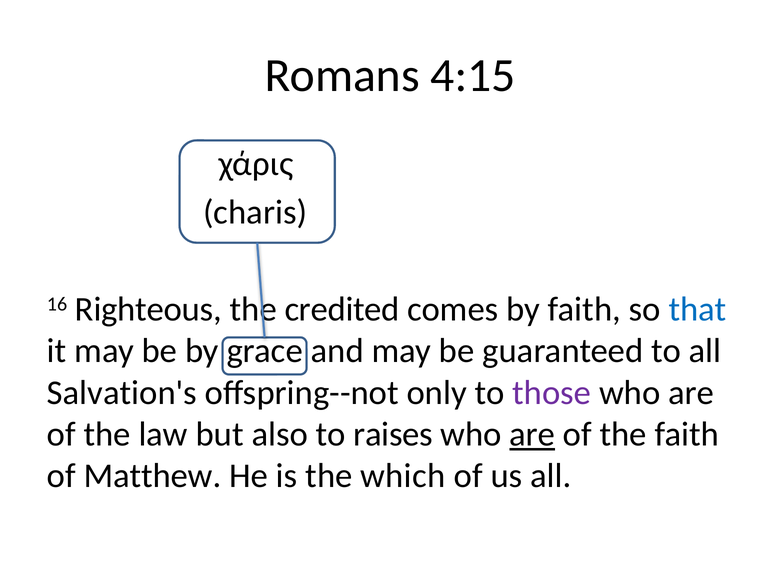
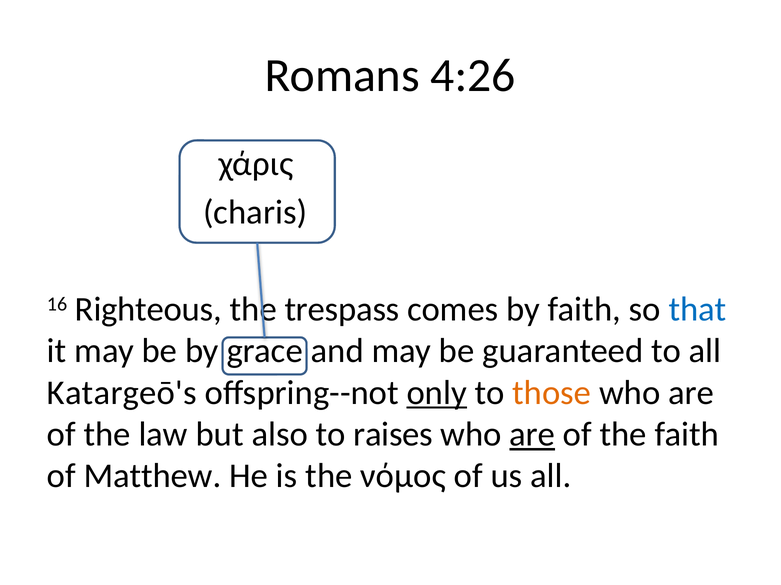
4:15: 4:15 -> 4:26 (473, 76)
credited: credited -> trespass (342, 310)
Salvation's: Salvation's -> Katargeō's (122, 393)
only underline: none -> present (437, 393)
those colour: purple -> orange (552, 393)
which: which -> νόμος (403, 477)
